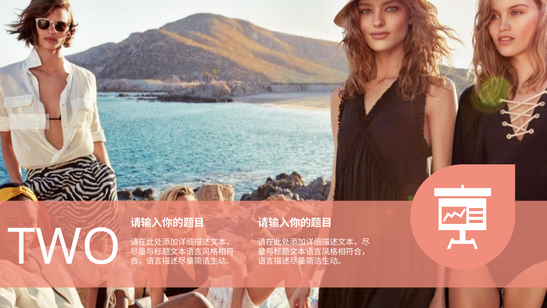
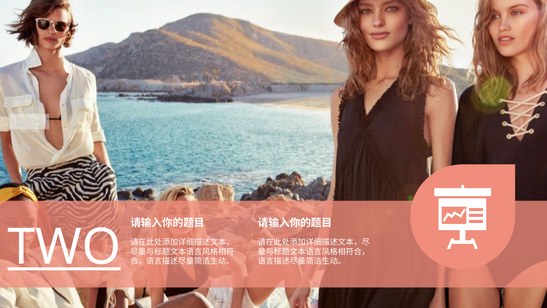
TWO underline: none -> present (64, 247)
